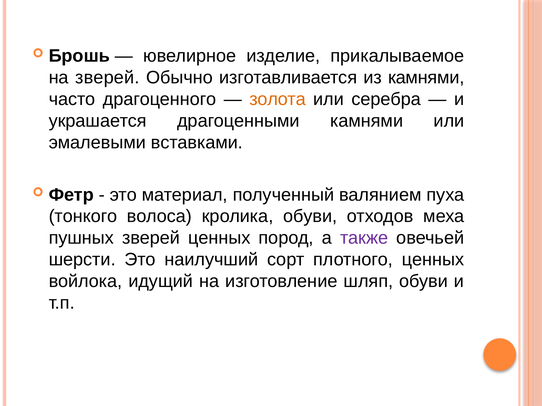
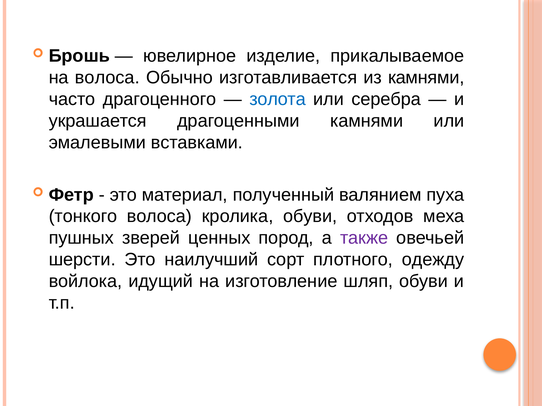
на зверей: зверей -> волоса (107, 78)
золота colour: orange -> blue (278, 99)
плотного ценных: ценных -> одежду (433, 260)
